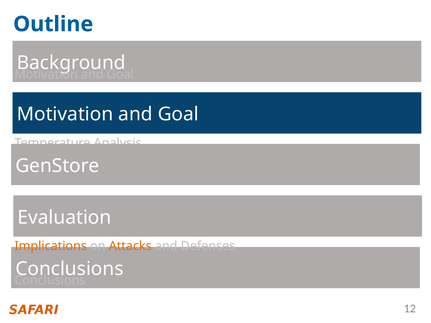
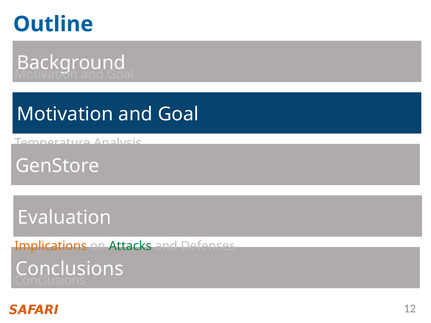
Attacks colour: orange -> green (130, 246)
